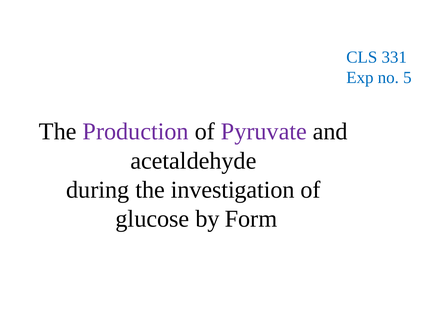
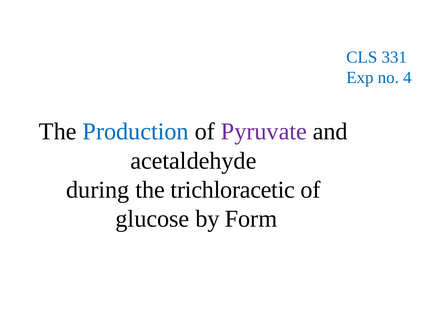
5: 5 -> 4 (407, 77)
Production colour: purple -> blue (136, 132)
investigation: investigation -> trichloracetic (233, 190)
